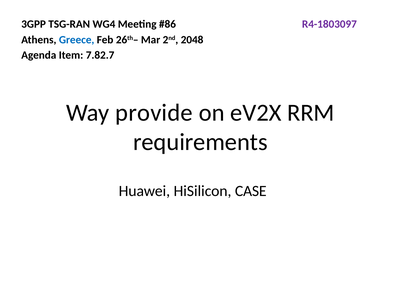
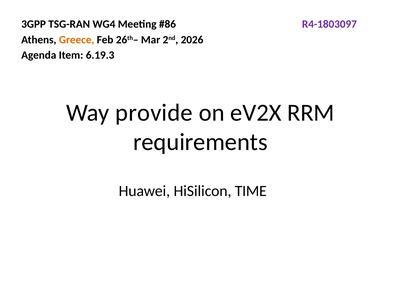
Greece colour: blue -> orange (77, 40)
2048: 2048 -> 2026 (192, 40)
7.82.7: 7.82.7 -> 6.19.3 (100, 55)
CASE: CASE -> TIME (251, 191)
